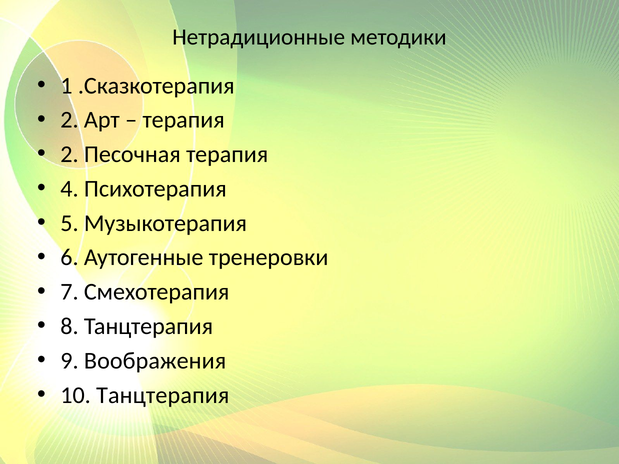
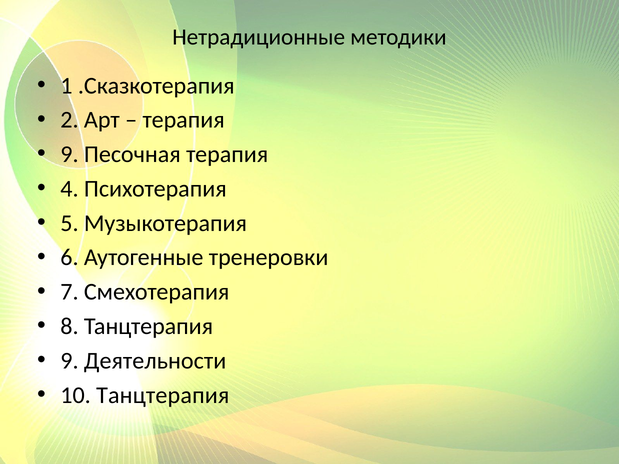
2: 2 -> 9 (69, 154)
Воображения: Воображения -> Деятельности (155, 361)
